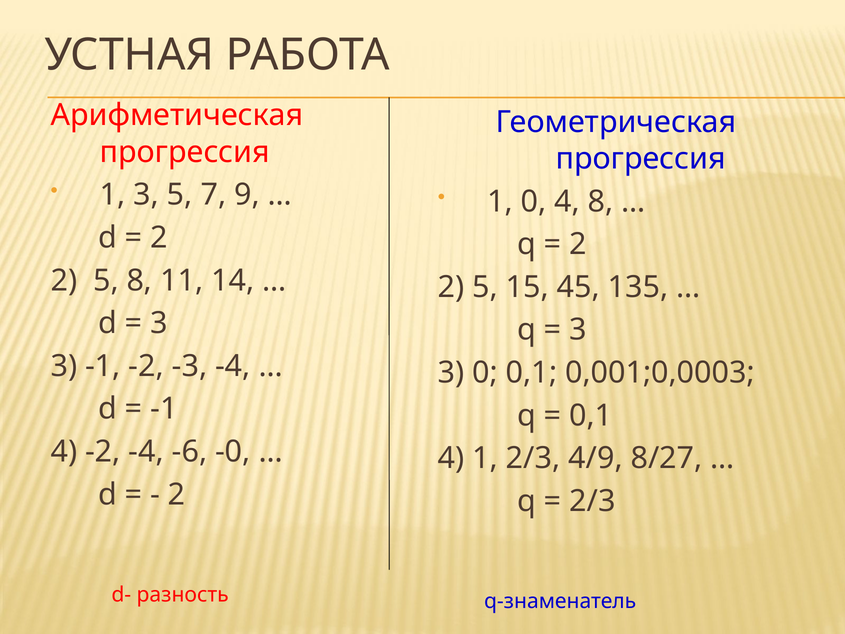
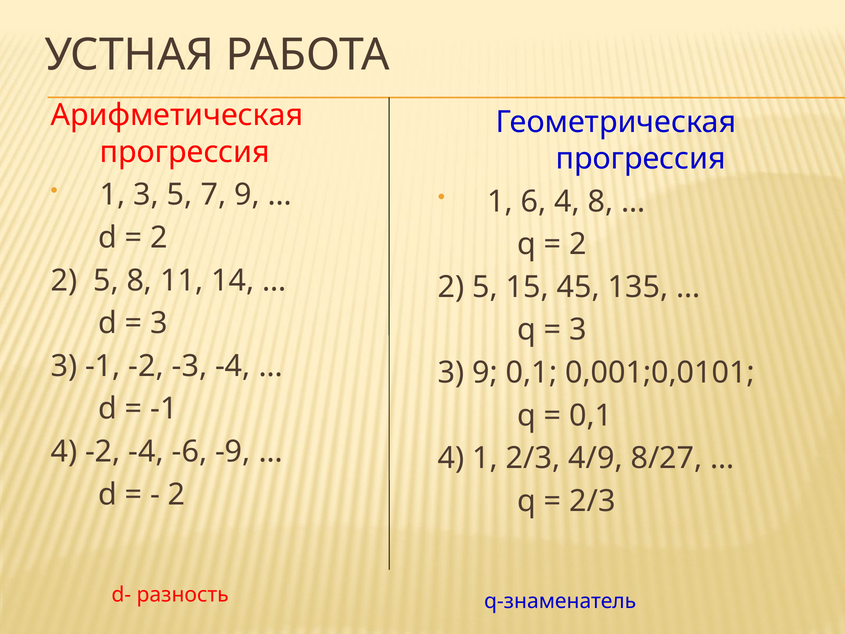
1 0: 0 -> 6 (533, 201)
3 0: 0 -> 9 (485, 373)
0,001;0,0003: 0,001;0,0003 -> 0,001;0,0101 (660, 373)
-0: -0 -> -9 (233, 451)
